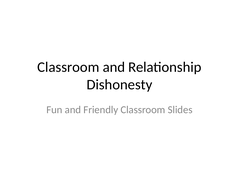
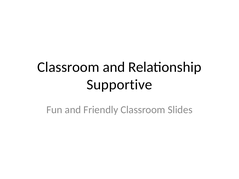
Dishonesty: Dishonesty -> Supportive (119, 85)
